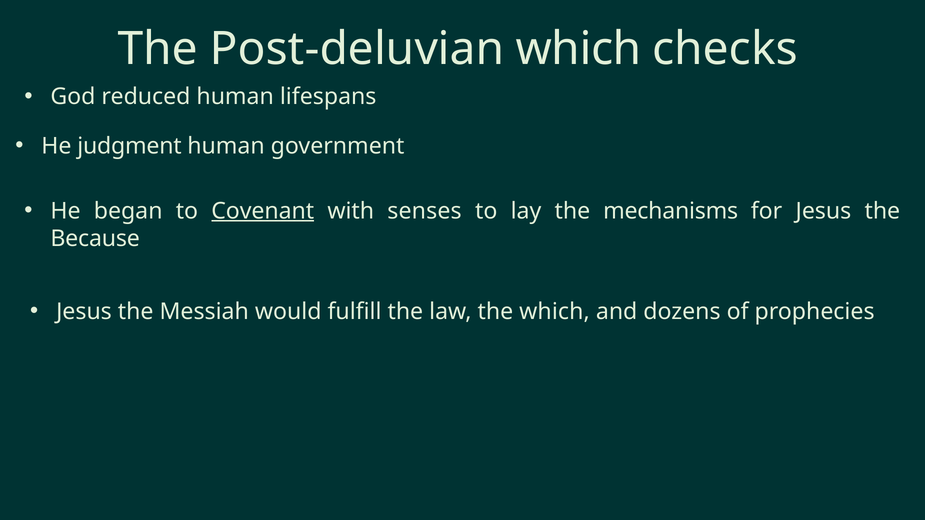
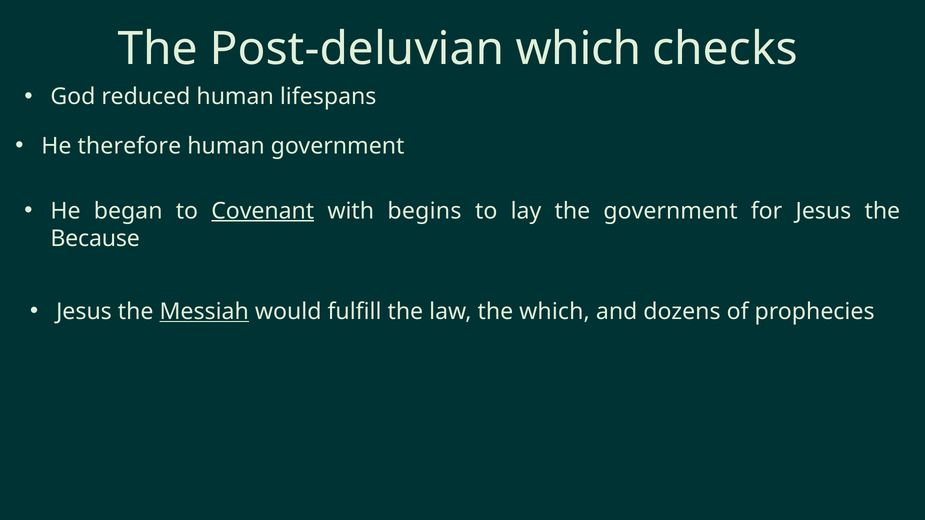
judgment: judgment -> therefore (129, 146)
senses: senses -> begins (424, 211)
the mechanisms: mechanisms -> government (671, 211)
Messiah underline: none -> present (204, 312)
